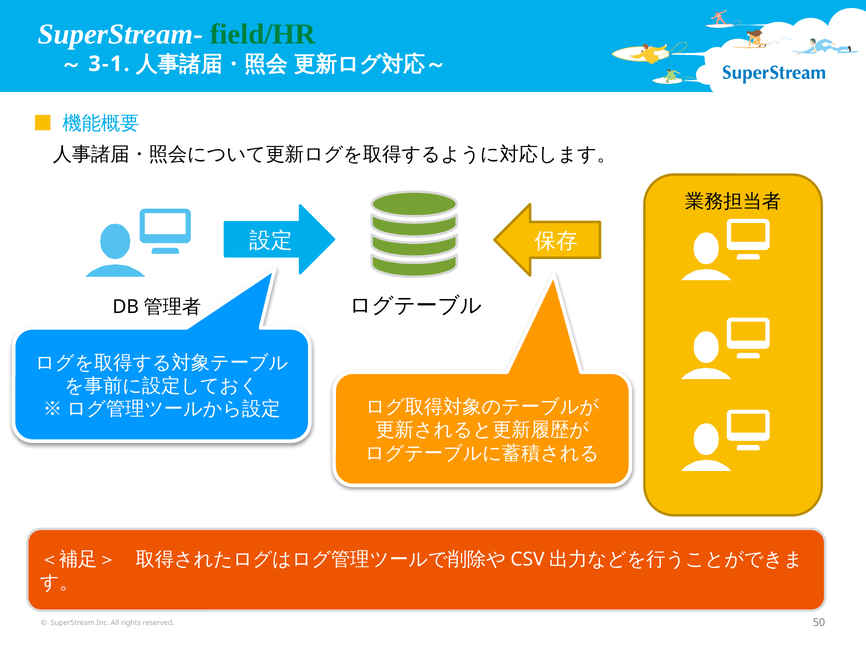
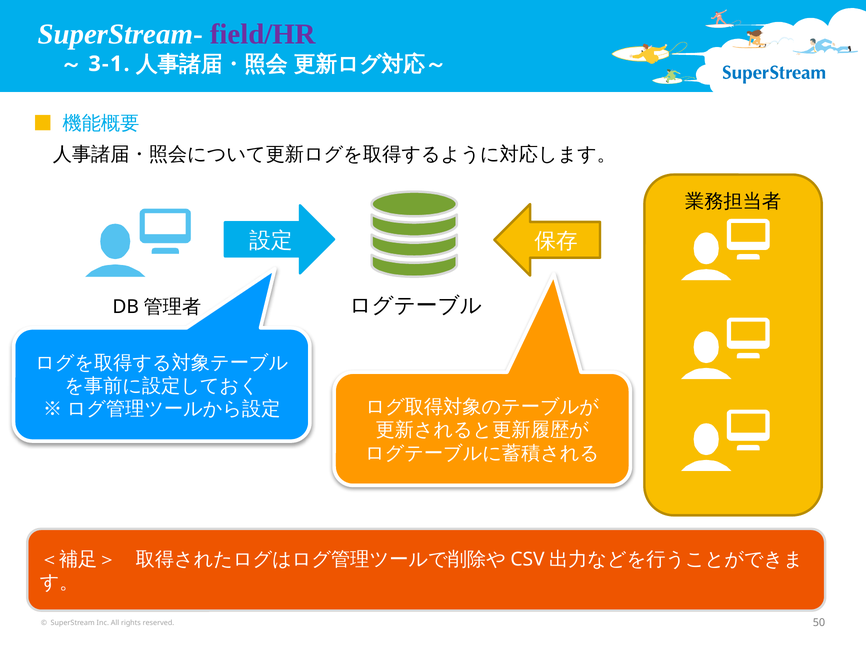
field/HR colour: green -> purple (263, 34)
